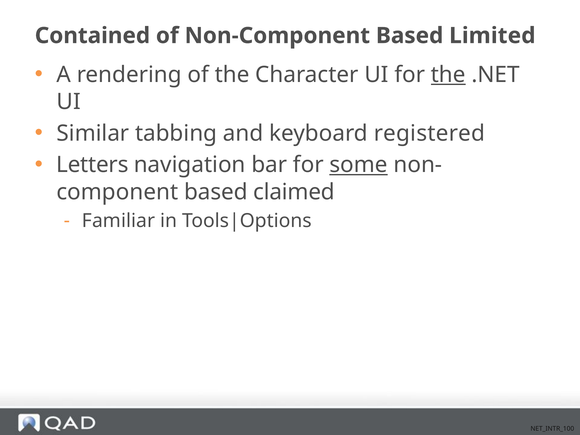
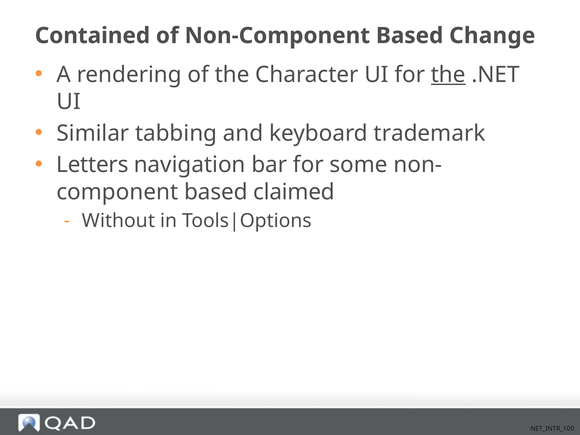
Limited: Limited -> Change (492, 36)
registered: registered -> trademark (430, 133)
some underline: present -> none (359, 165)
Familiar: Familiar -> Without (118, 221)
